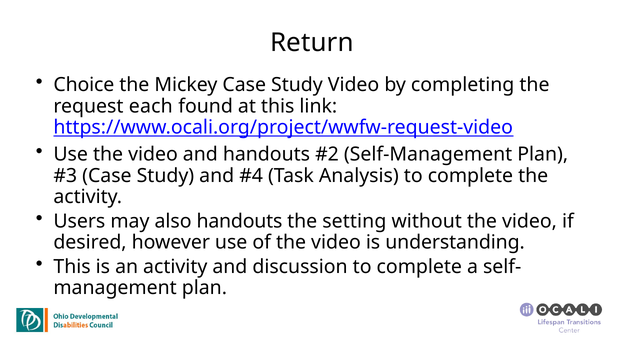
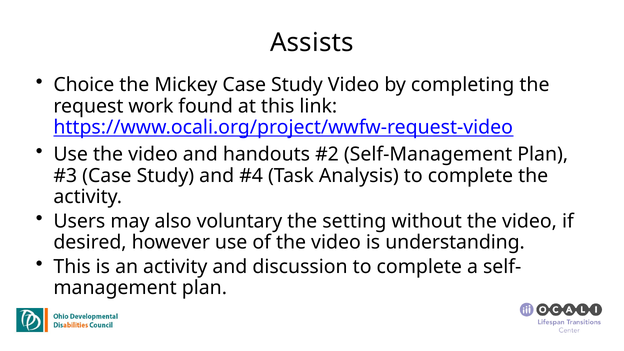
Return: Return -> Assists (312, 42)
each: each -> work (151, 106)
also handouts: handouts -> voluntary (239, 221)
